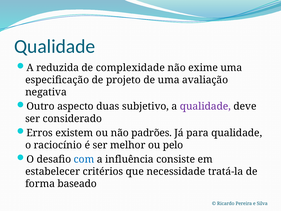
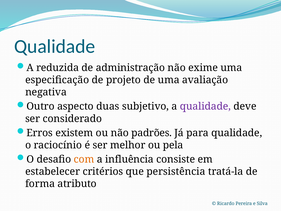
complexidade: complexidade -> administração (130, 68)
pelo: pelo -> pela (173, 145)
com colour: blue -> orange (84, 159)
necessidade: necessidade -> persistência (176, 171)
baseado: baseado -> atributo (77, 184)
